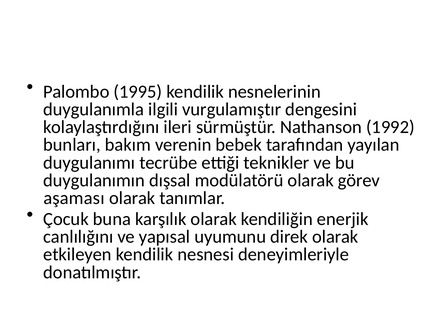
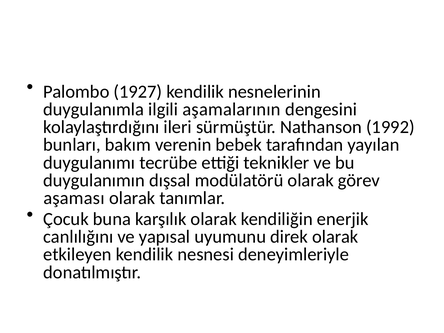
1995: 1995 -> 1927 (138, 92)
vurgulamıştır: vurgulamıştır -> aşamalarının (232, 109)
